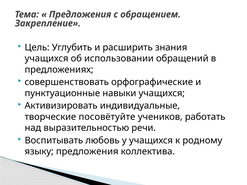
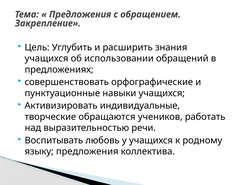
посовётуйте: посовётуйте -> обращаются (107, 117)
